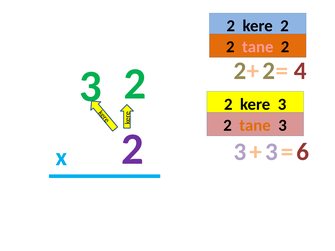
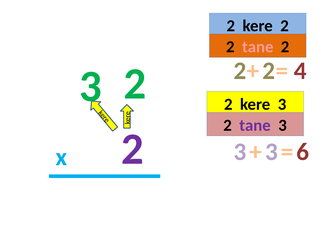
tane colour: orange -> purple (255, 125)
